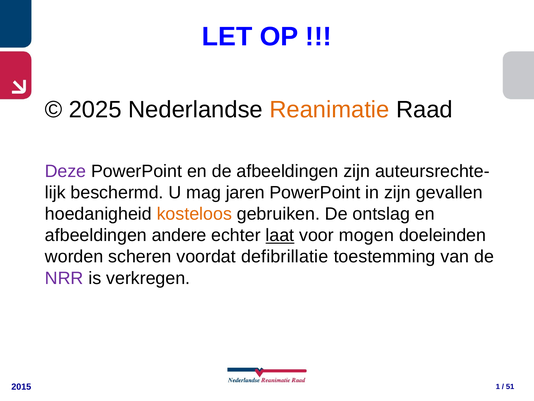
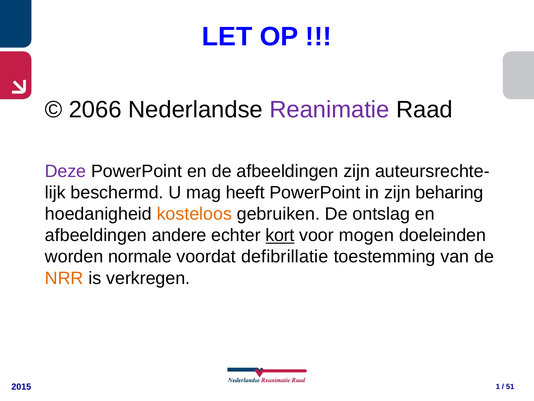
2025: 2025 -> 2066 (95, 110)
Reanimatie colour: orange -> purple (329, 110)
jaren: jaren -> heeft (245, 192)
gevallen: gevallen -> beharing (449, 192)
laat: laat -> kort (280, 235)
scheren: scheren -> normale (140, 256)
NRR colour: purple -> orange (64, 278)
